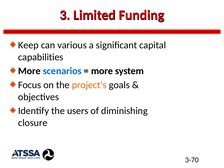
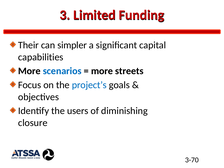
Keep: Keep -> Their (28, 45)
various: various -> simpler (72, 45)
system: system -> streets (129, 71)
project’s colour: orange -> blue (89, 85)
